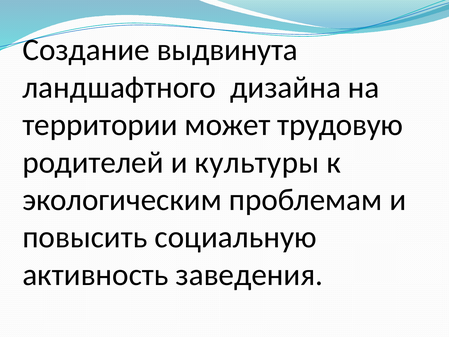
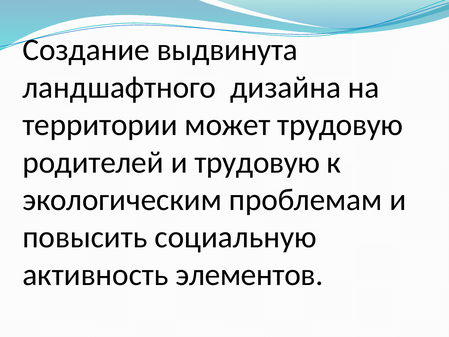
и культуры: культуры -> трудовую (257, 162)
заведения: заведения -> элементов (249, 275)
